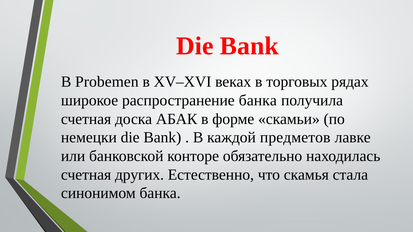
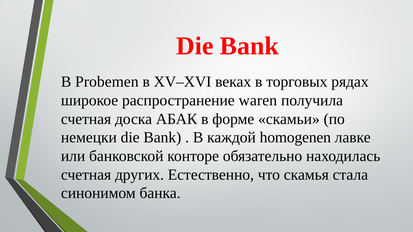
распространение банка: банка -> waren (258, 101)
предметов: предметов -> homogenen (295, 138)
